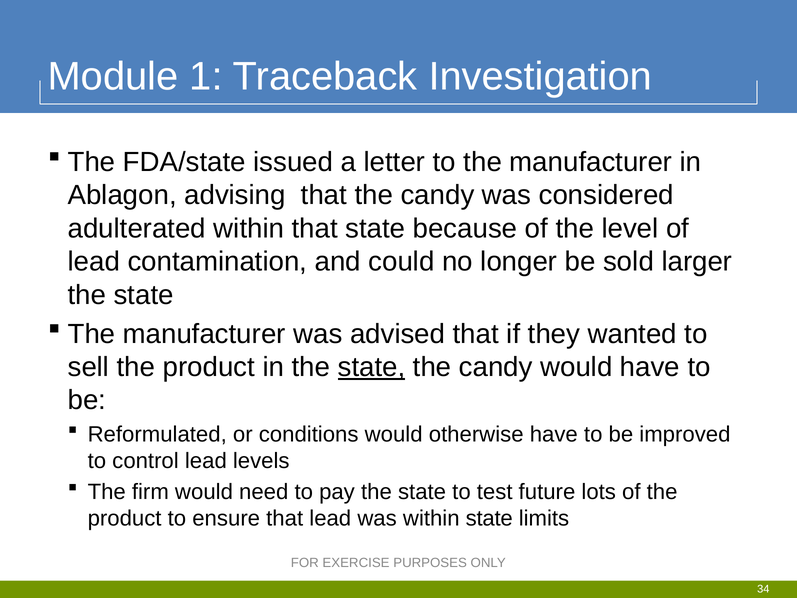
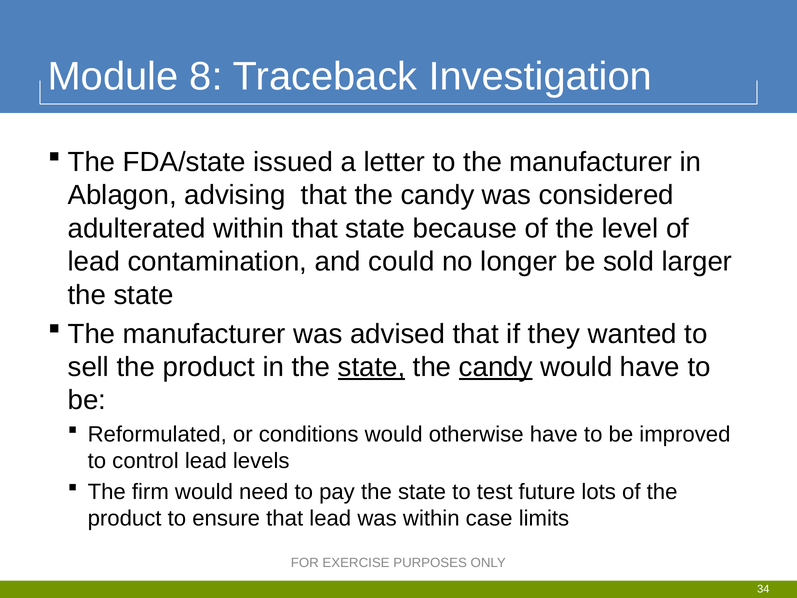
1: 1 -> 8 (206, 77)
candy underline: none -> present (496, 367)
within state: state -> case (489, 518)
